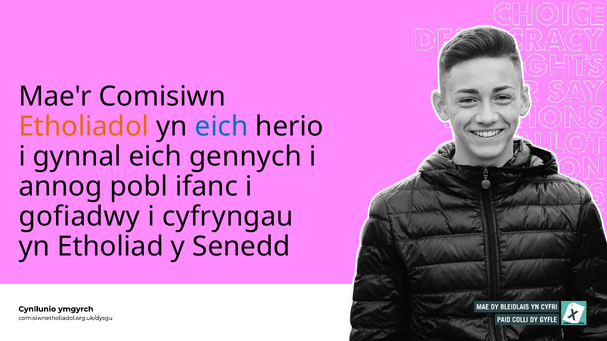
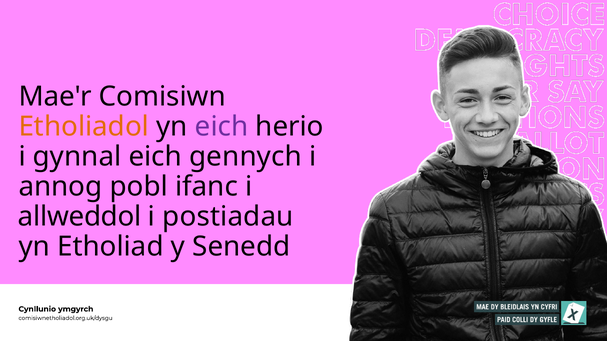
eich colour: blue -> purple (222, 127)
gofiadwy: gofiadwy -> allweddol (80, 217)
cyfryngau: cyfryngau -> postiadau (228, 217)
